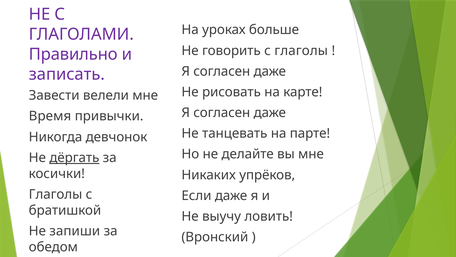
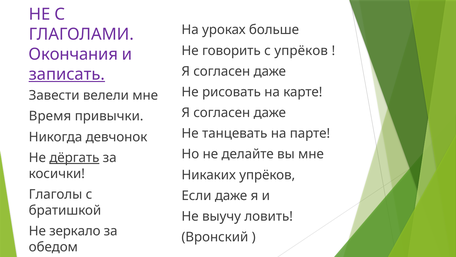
с глаголы: глаголы -> упрёков (301, 51)
Правильно: Правильно -> Окончания (73, 54)
записать underline: none -> present (67, 74)
запиши: запиши -> зеркало (75, 231)
